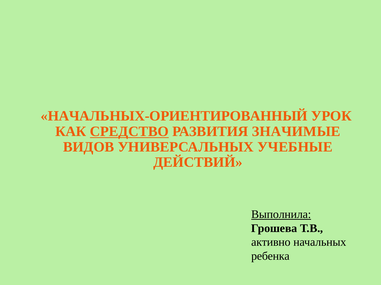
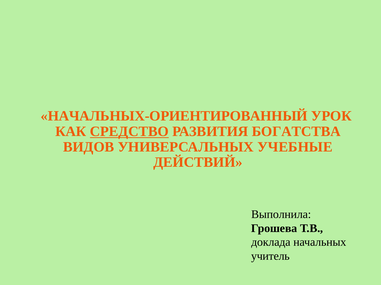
ЗНАЧИМЫЕ: ЗНАЧИМЫЕ -> БОГАТСТВА (296, 132)
Выполнила underline: present -> none (281, 215)
активно: активно -> доклада (271, 243)
ребенка: ребенка -> учитель (270, 257)
